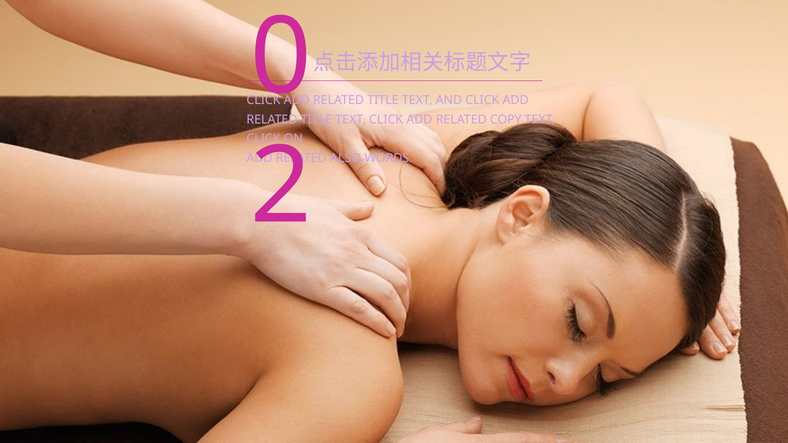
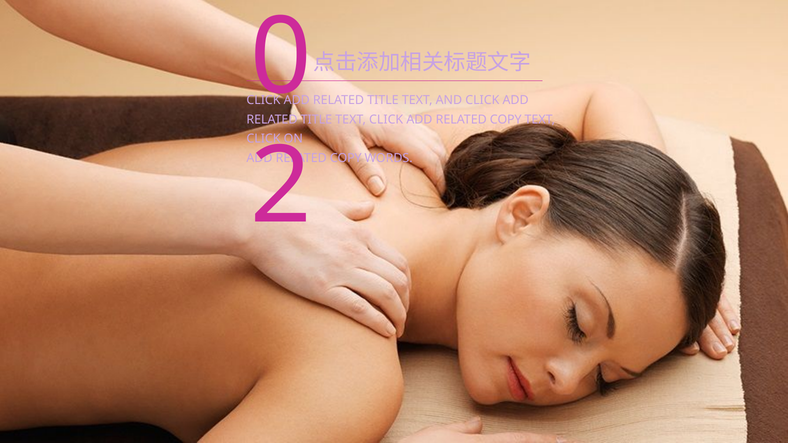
ALSO: ALSO -> COPY (346, 158)
